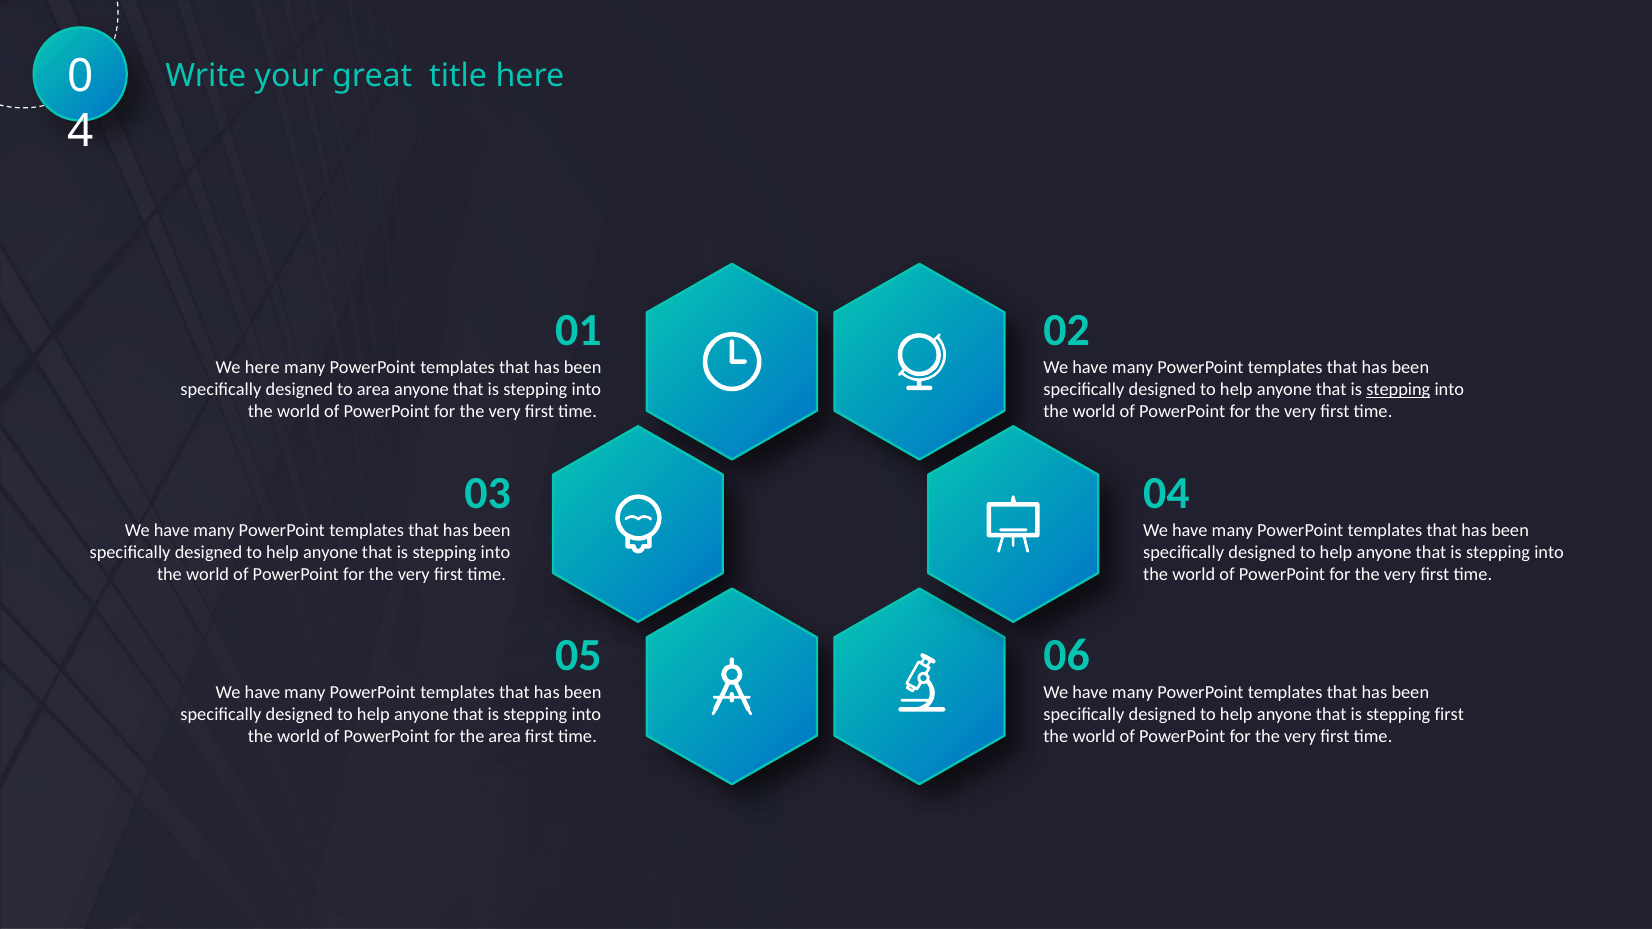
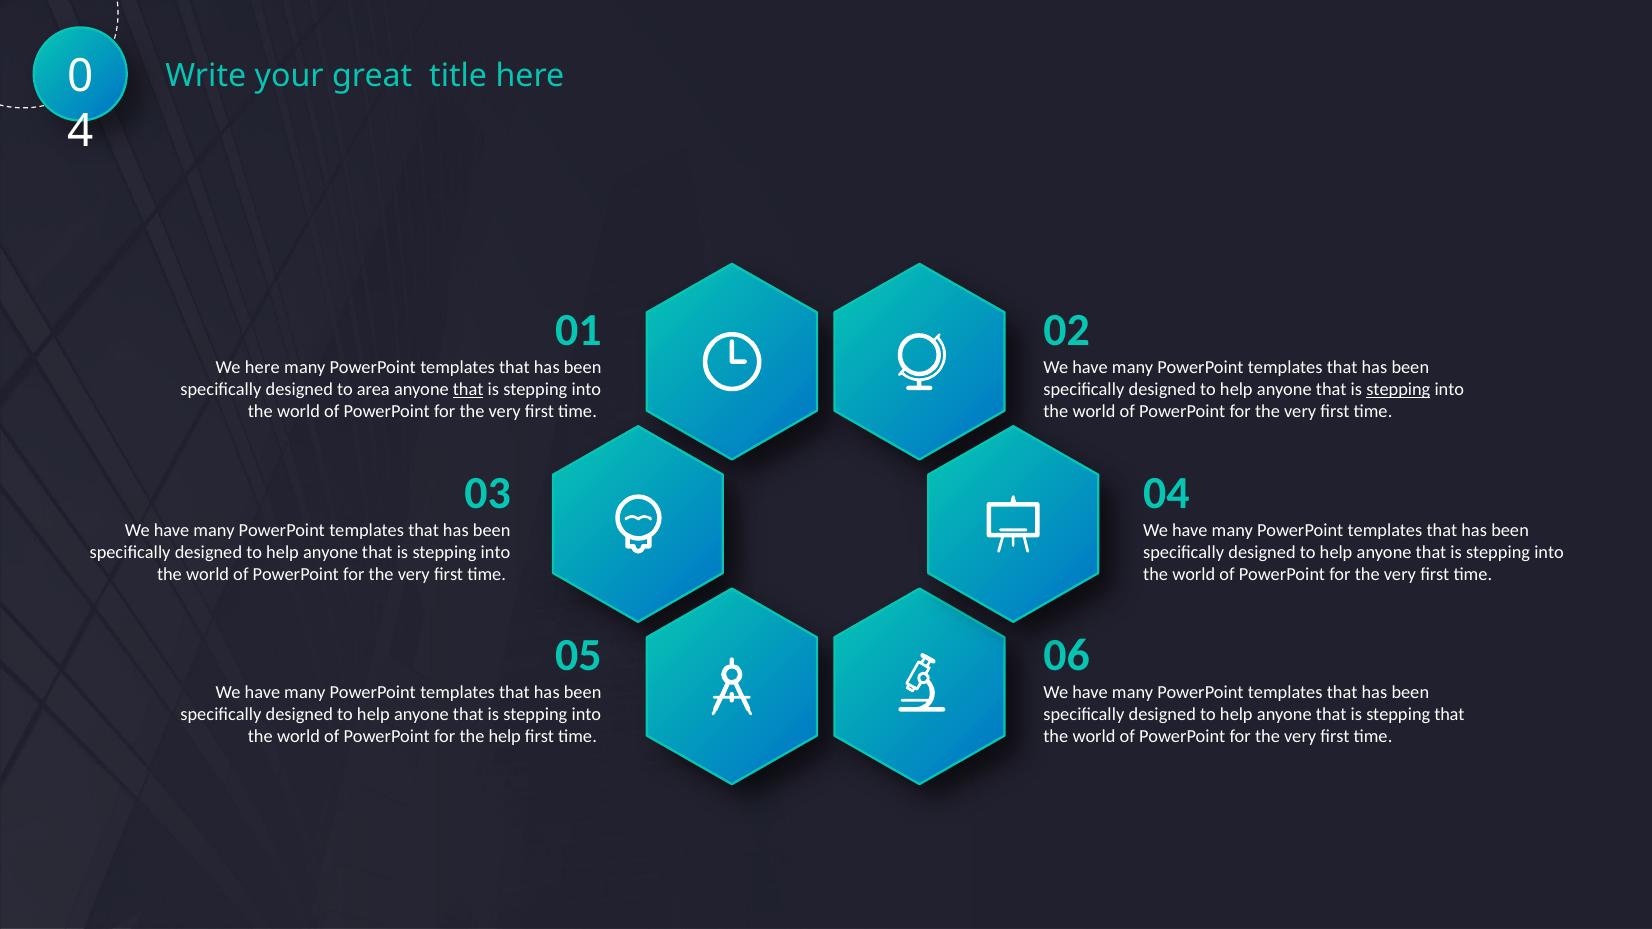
that underline: none -> present (468, 389)
stepping first: first -> that (1449, 714)
the area: area -> help (505, 736)
